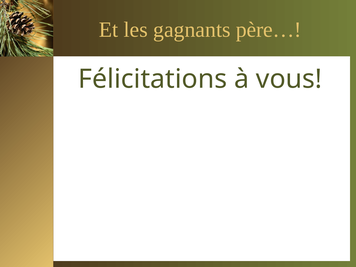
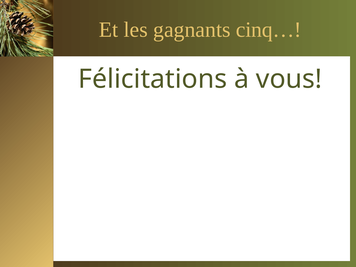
père…: père… -> cinq… (269, 30)
